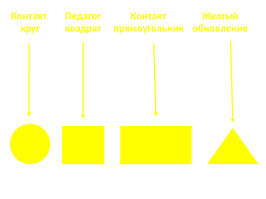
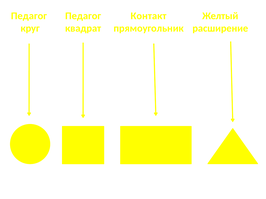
Контакт: Контакт -> Педагог (29, 16)
обновление: обновление -> расширение (220, 28)
